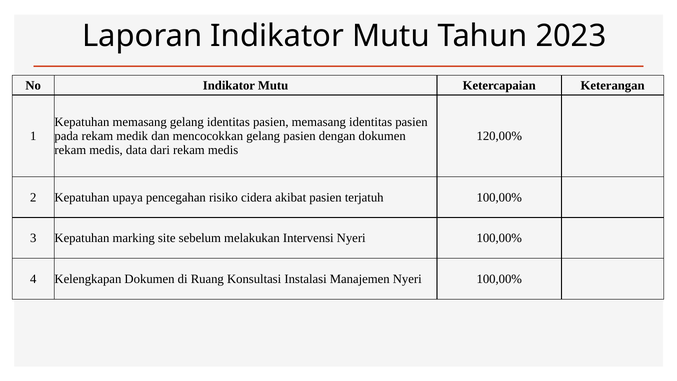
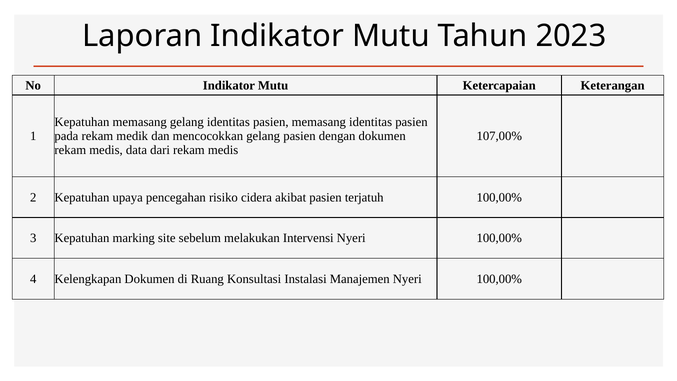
120,00%: 120,00% -> 107,00% (499, 136)
